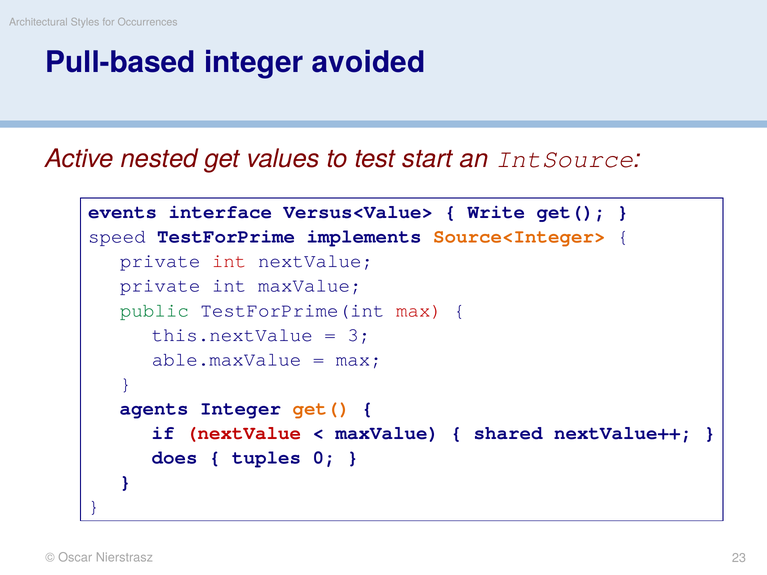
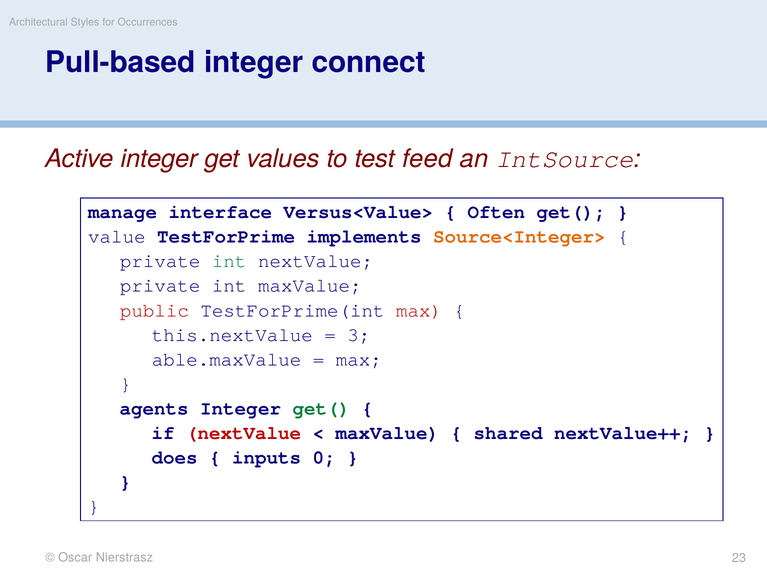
avoided: avoided -> connect (369, 62)
Active nested: nested -> integer (159, 159)
start: start -> feed (427, 159)
events: events -> manage (123, 212)
Write: Write -> Often (497, 212)
speed: speed -> value (117, 237)
int colour: red -> green (229, 261)
public colour: green -> red (154, 310)
get( colour: orange -> green (321, 409)
tuples: tuples -> inputs (267, 458)
